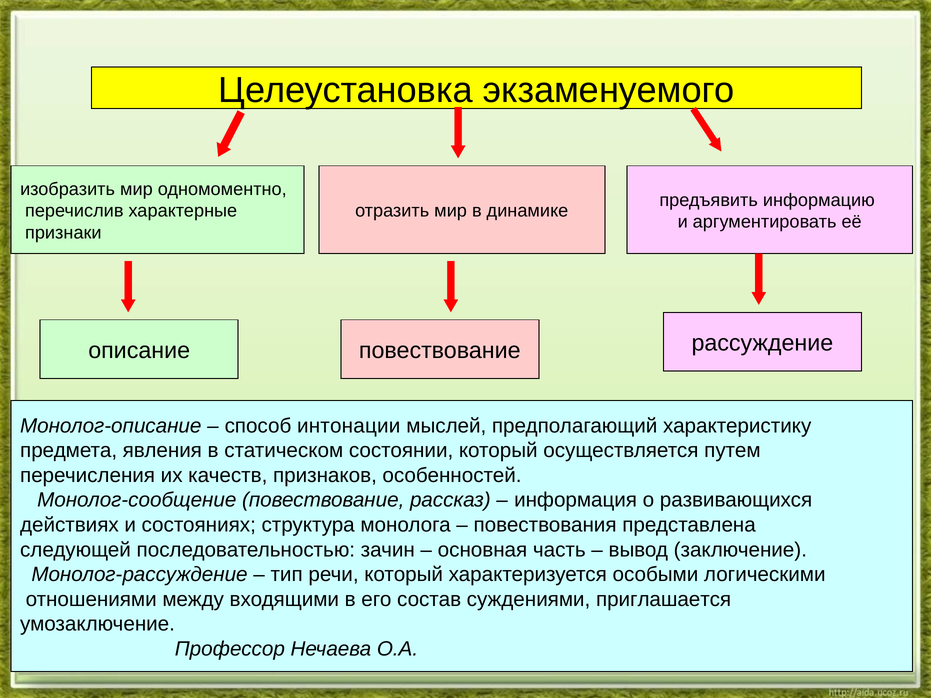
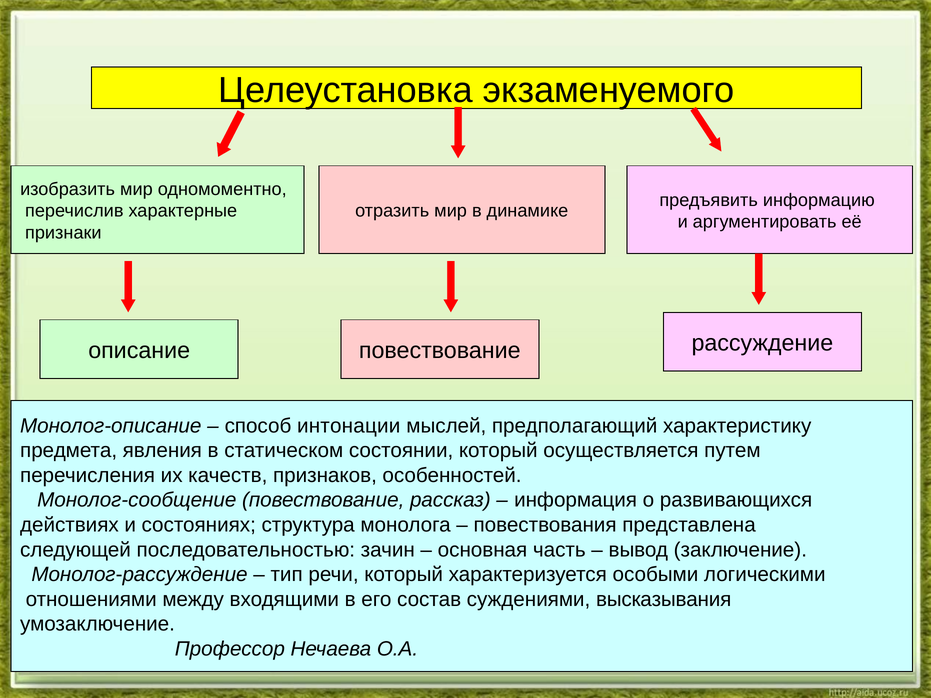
приглашается: приглашается -> высказывания (664, 600)
